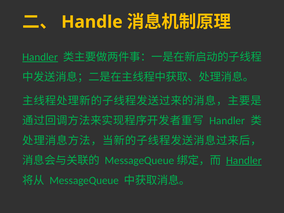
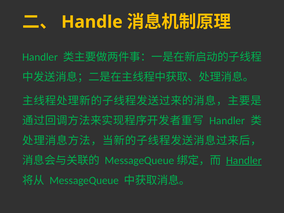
Handler underline: present -> none (40, 57)
